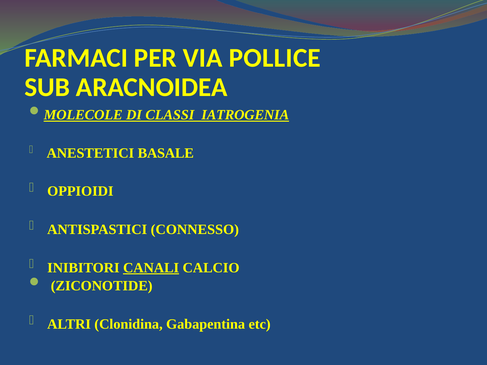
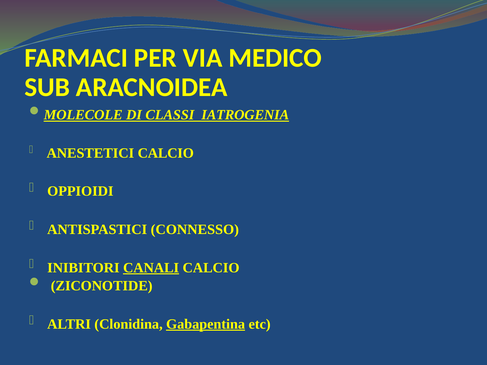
POLLICE: POLLICE -> MEDICO (275, 58)
ANESTETICI BASALE: BASALE -> CALCIO (166, 153)
Gabapentina underline: none -> present (206, 324)
